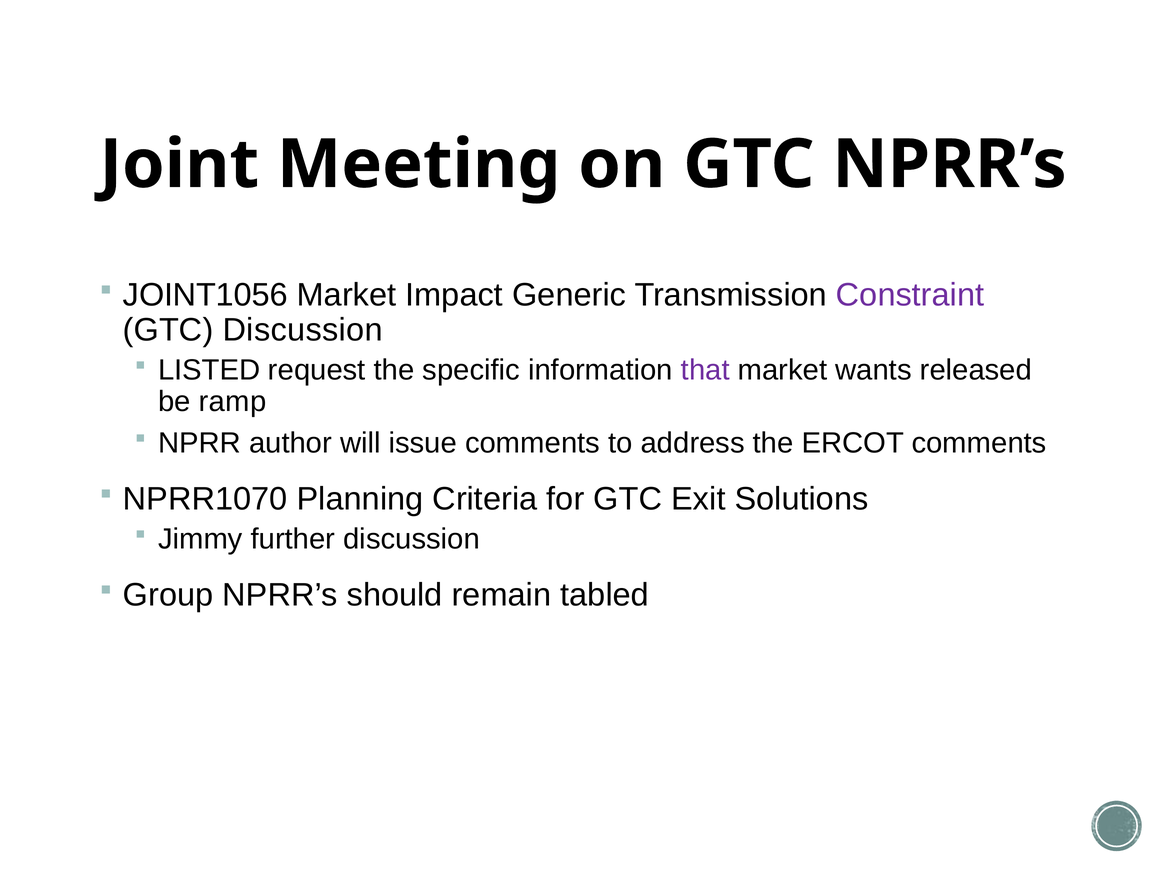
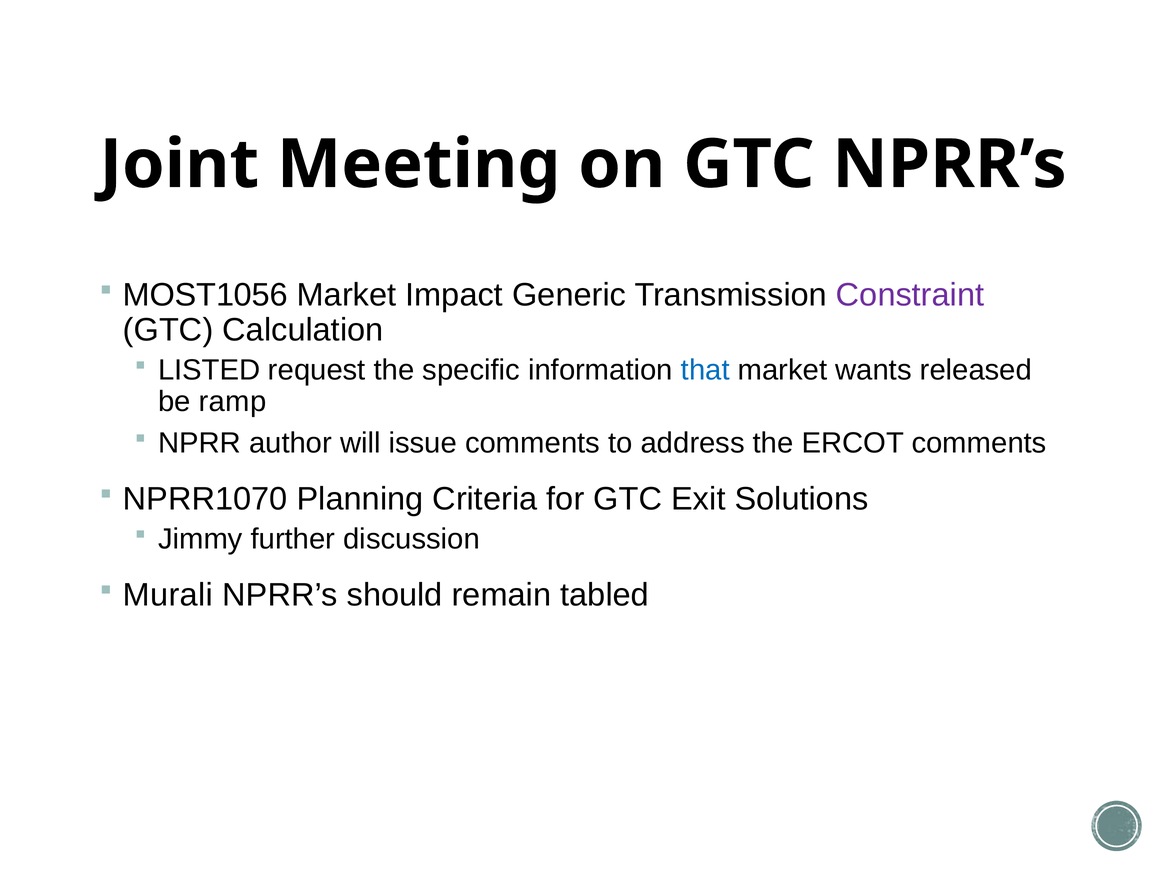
JOINT1056: JOINT1056 -> MOST1056 (205, 295)
GTC Discussion: Discussion -> Calculation (303, 330)
that colour: purple -> blue (705, 370)
Group: Group -> Murali (168, 595)
